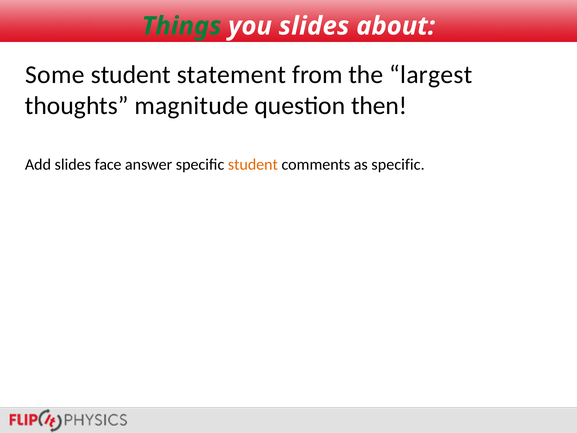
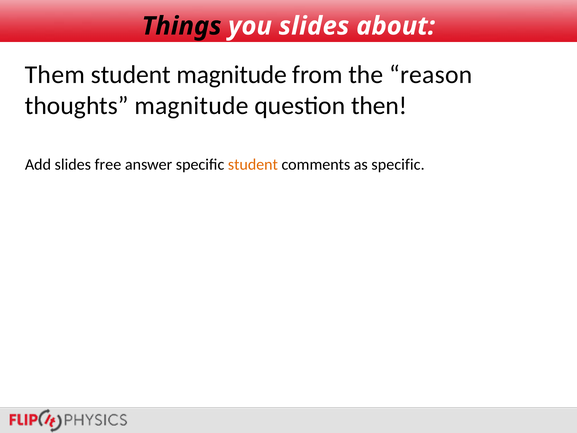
Things colour: green -> black (182, 26)
Some: Some -> Them (55, 75)
student statement: statement -> magnitude (232, 75)
largest: largest -> reason (431, 75)
face: face -> free (108, 165)
